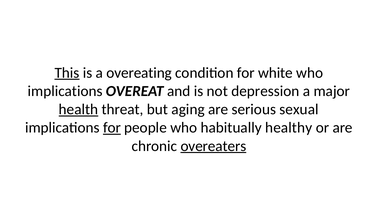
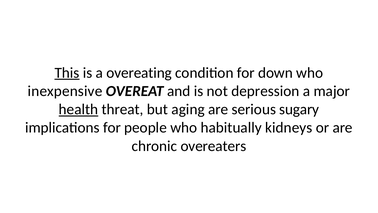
white: white -> down (275, 73)
implications: implications -> inexpensive (65, 91)
sexual: sexual -> sugary (299, 109)
for underline: present -> none (112, 127)
healthy: healthy -> kidneys (289, 127)
overeaters underline: present -> none (213, 146)
